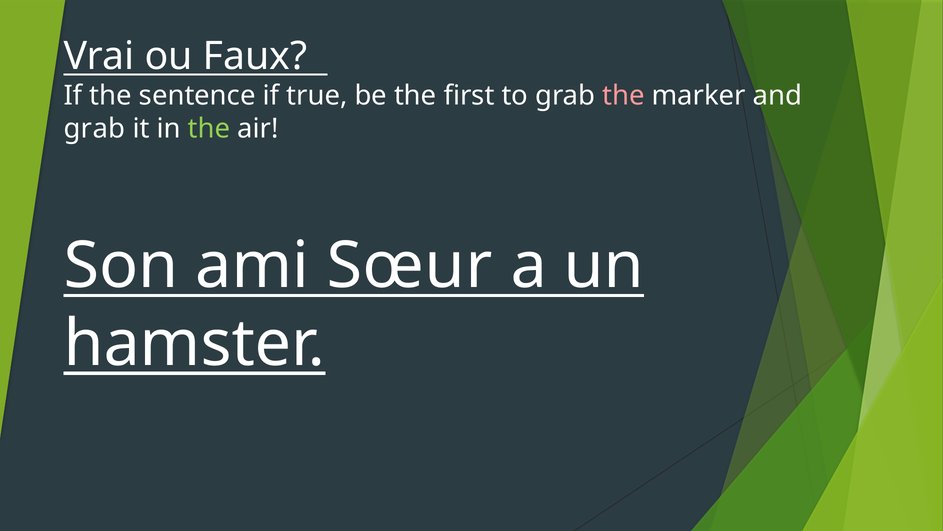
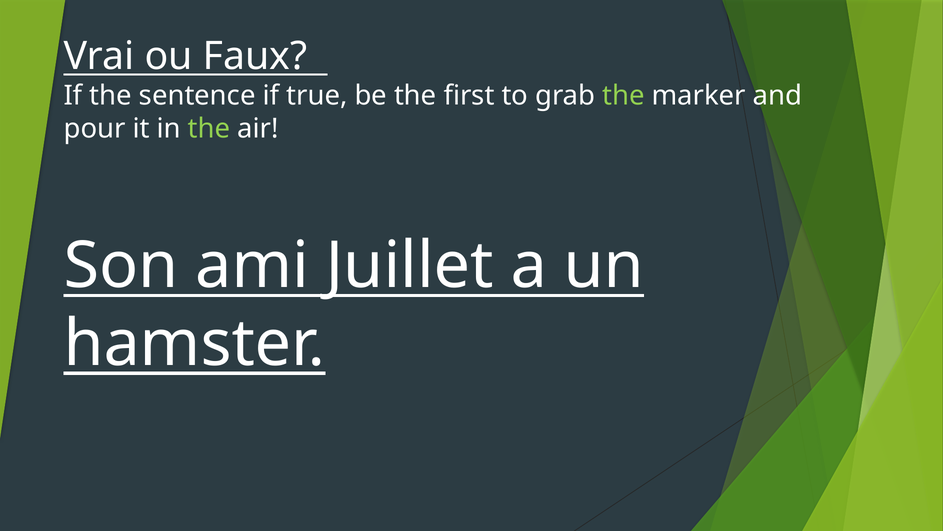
the colour: pink -> light green (623, 96)
grab: grab -> pour (95, 129)
Sœur: Sœur -> Juillet (410, 266)
